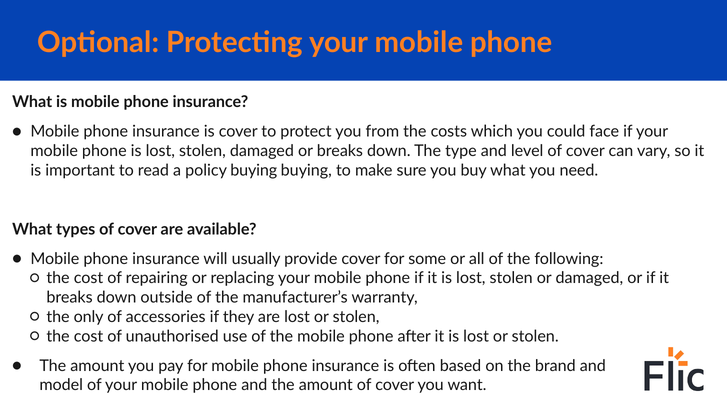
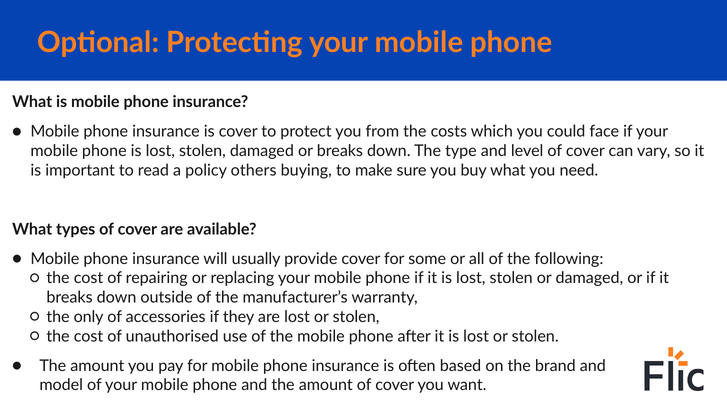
policy buying: buying -> others (254, 170)
